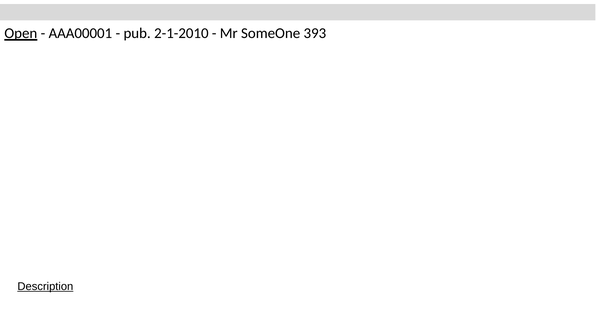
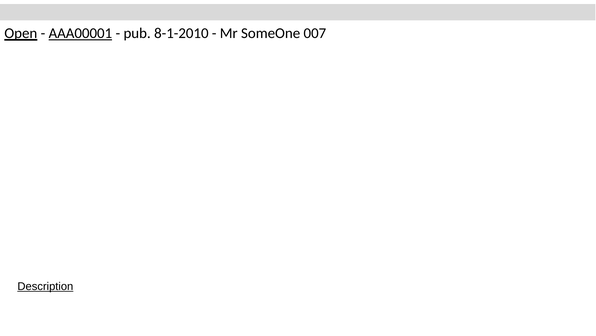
AAA00001 underline: none -> present (80, 33)
2-1-2010: 2-1-2010 -> 8-1-2010 (181, 33)
393: 393 -> 007 (315, 33)
